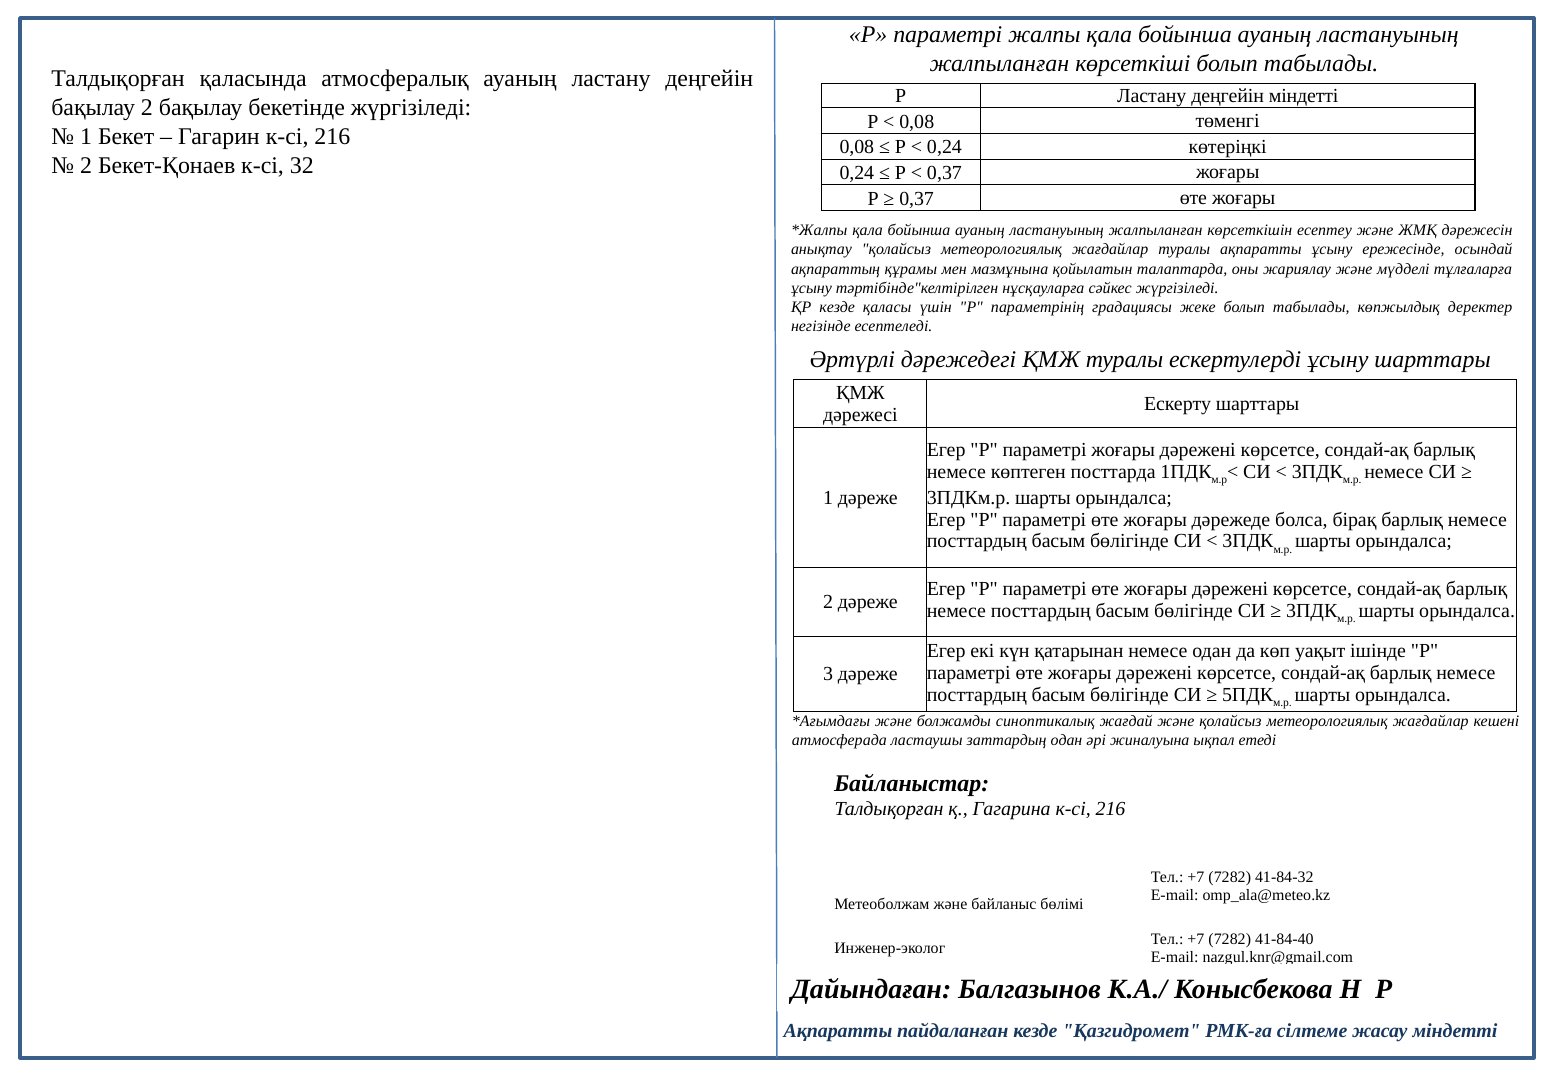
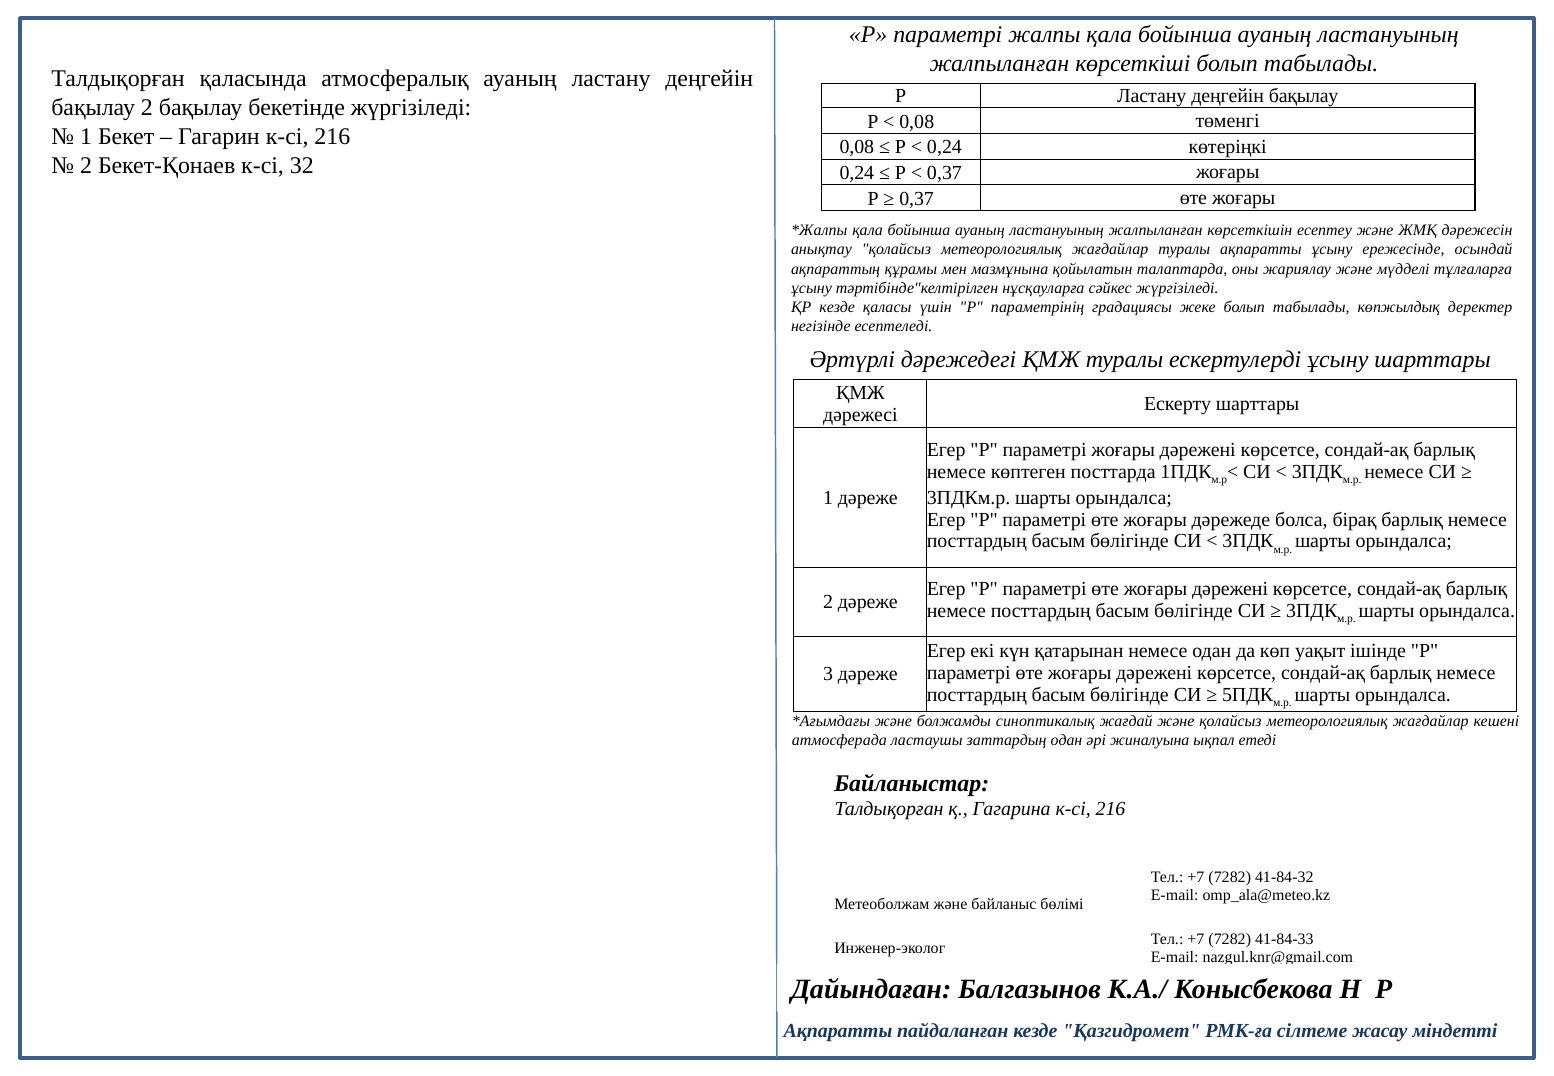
Р Ластану деңгейін міндетті: міндетті -> бақылау (1304, 96)
41-84-40: 41-84-40 -> 41-84-33 (1284, 939)
